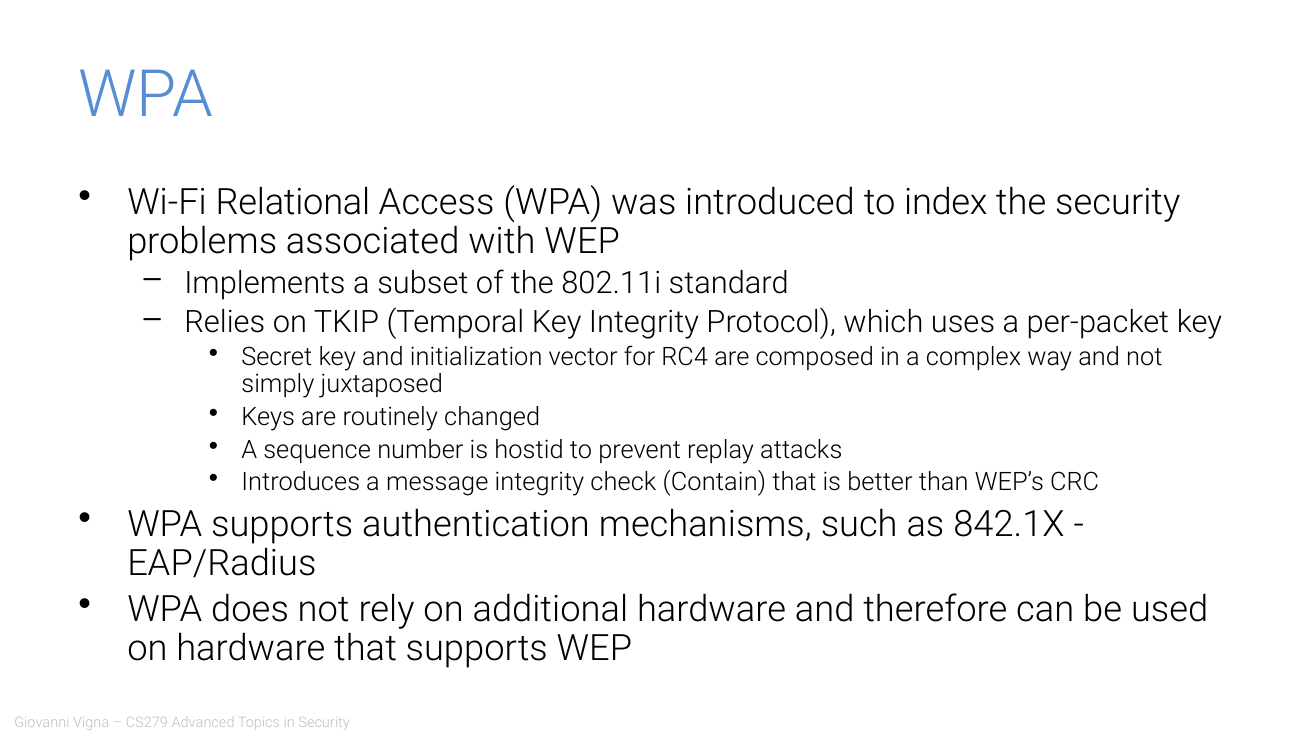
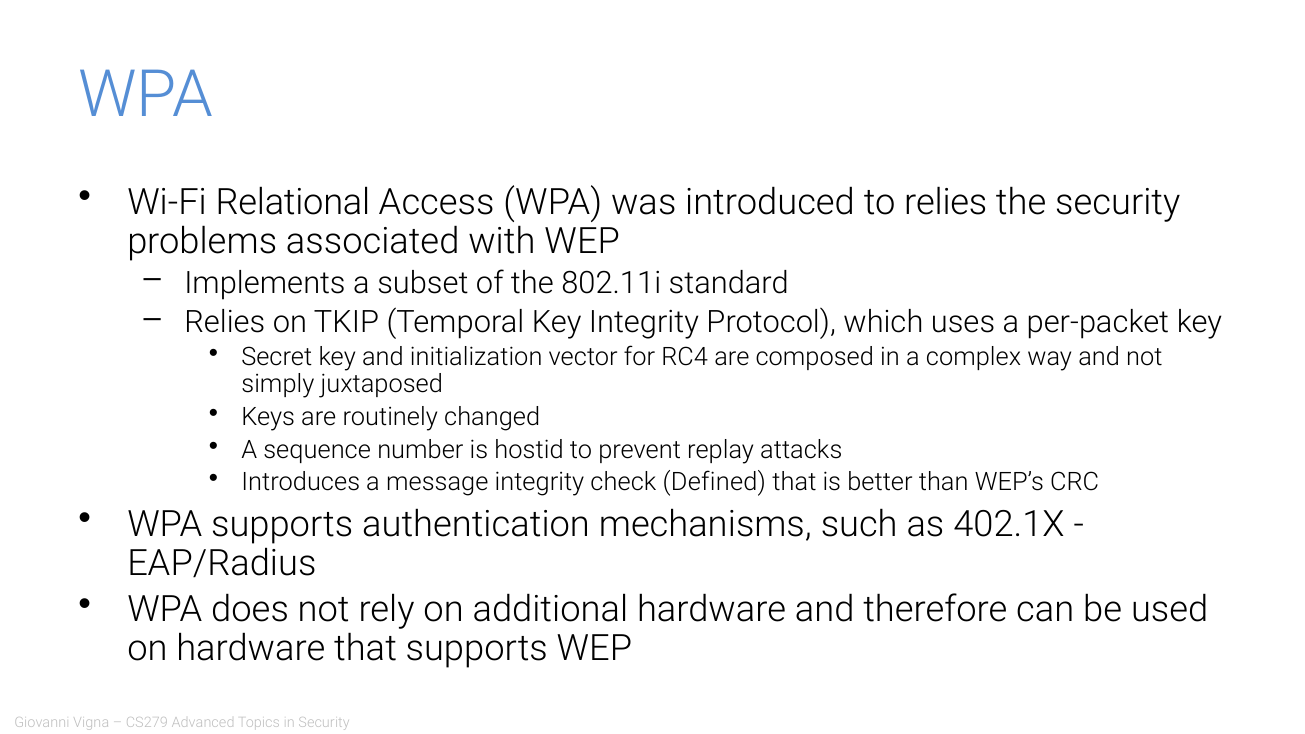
to index: index -> relies (946, 202)
Contain: Contain -> Defined (714, 483)
842.1X: 842.1X -> 402.1X (1009, 524)
